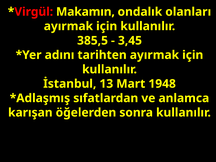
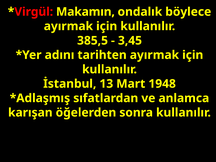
olanları: olanları -> böylece (188, 12)
